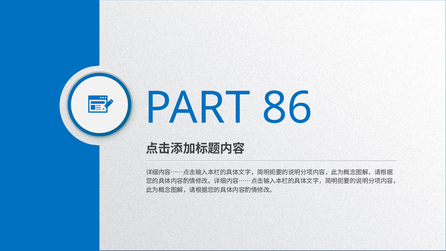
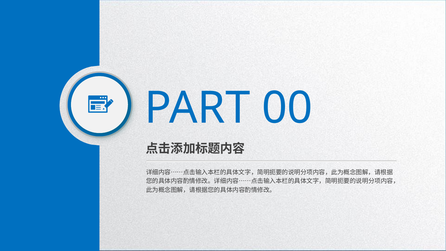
86: 86 -> 00 (287, 108)
